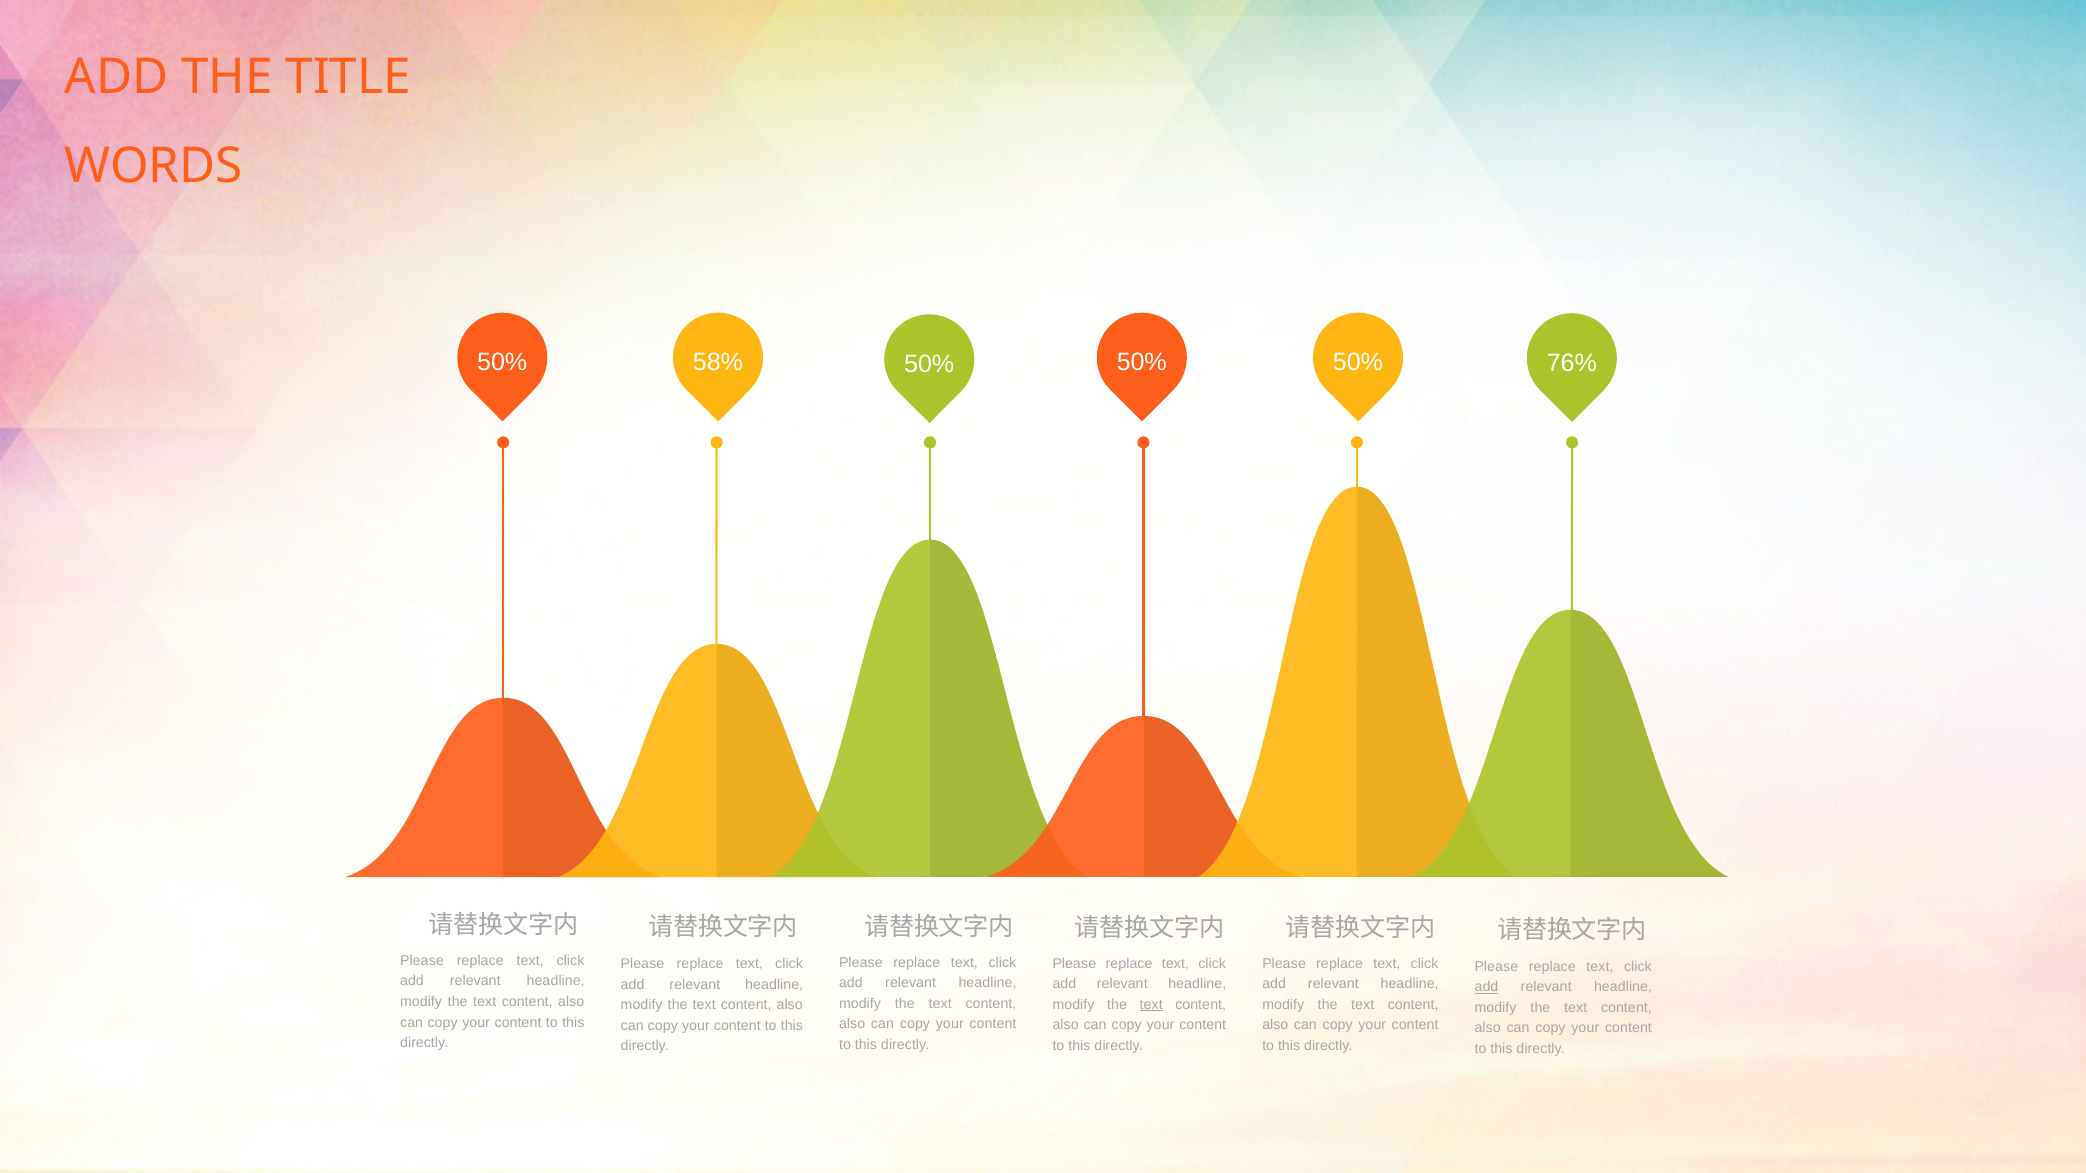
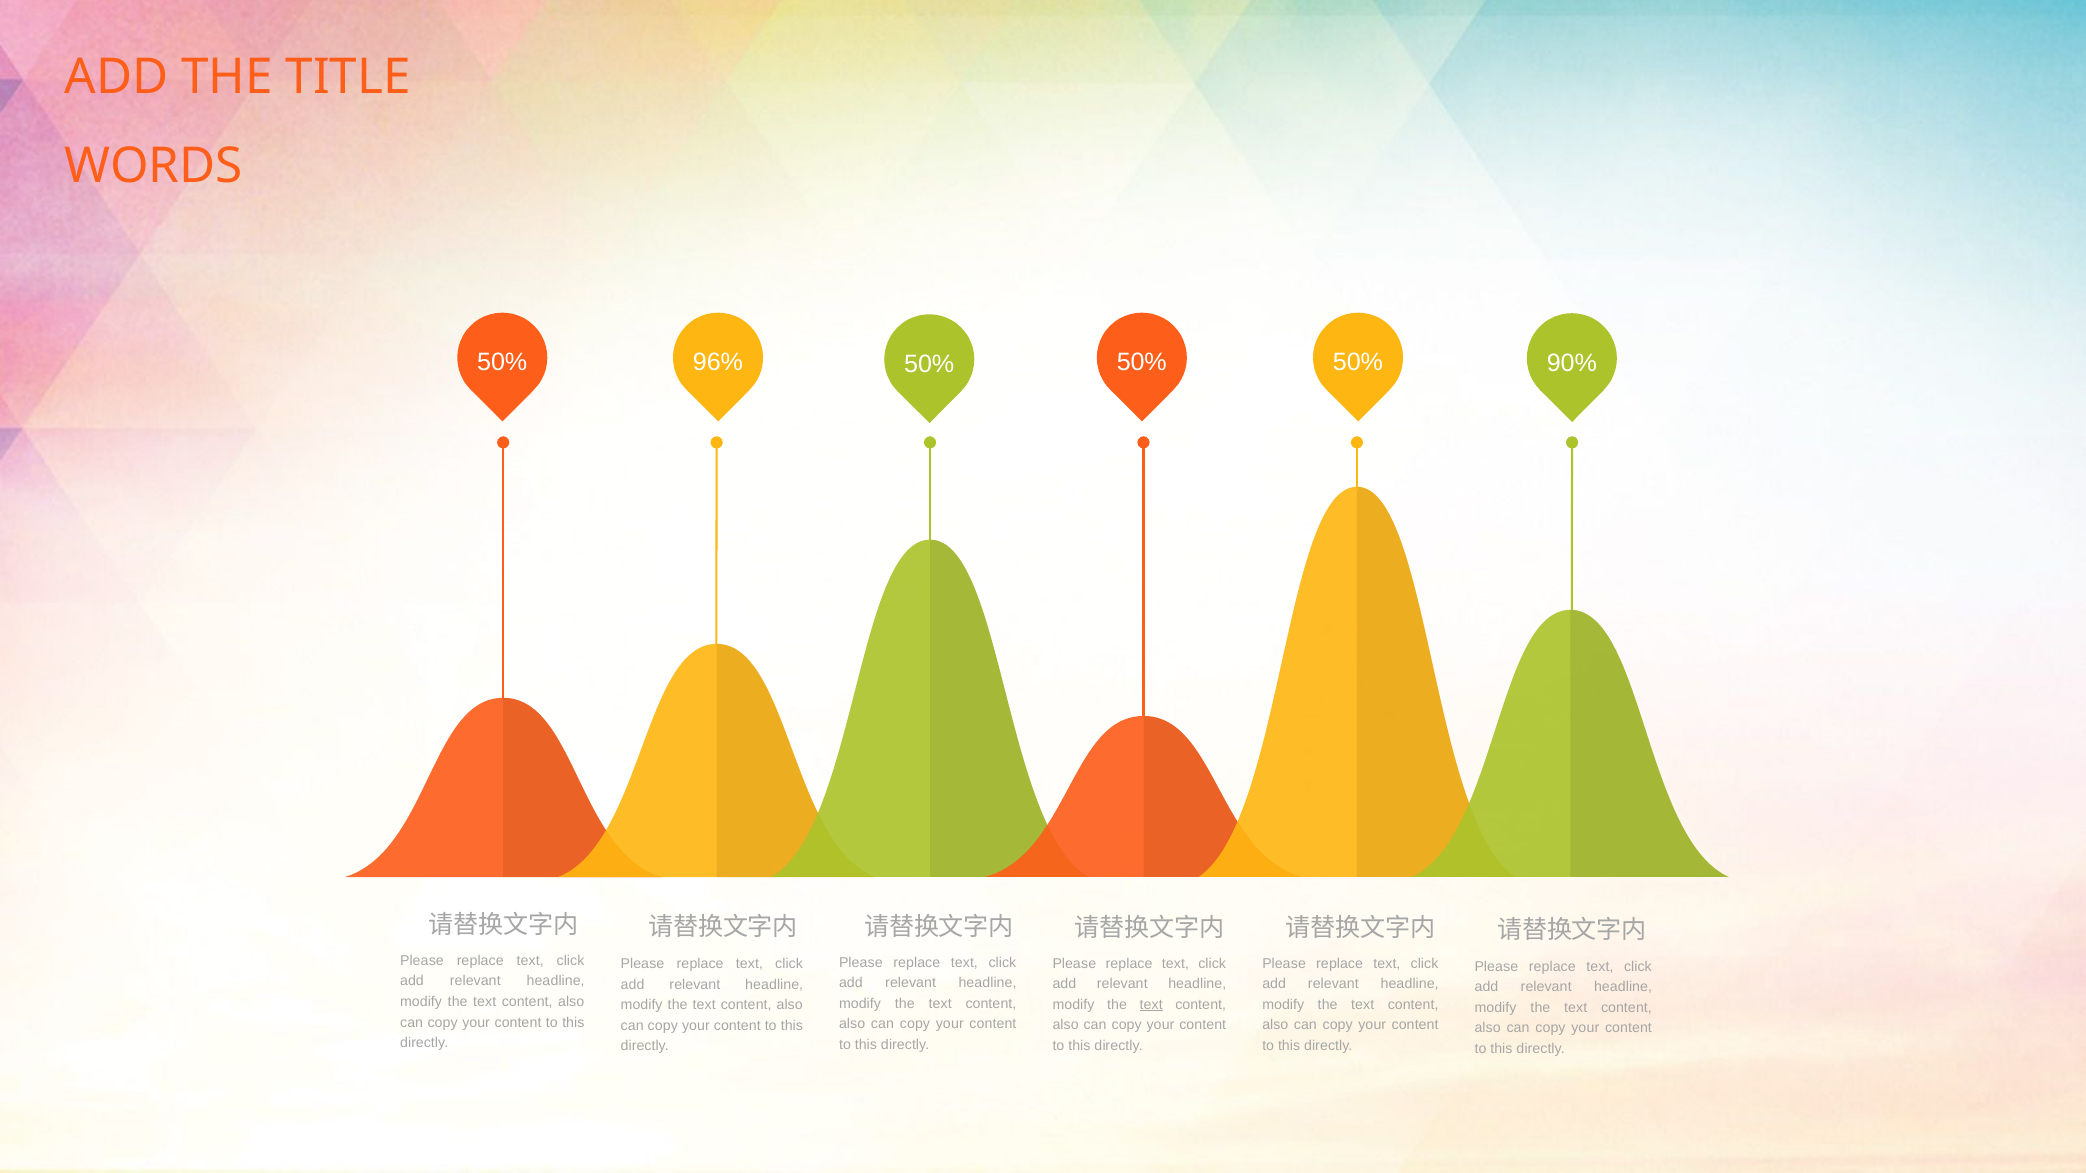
58%: 58% -> 96% (718, 362)
76%: 76% -> 90% (1572, 363)
add underline: present -> none (1486, 987)
